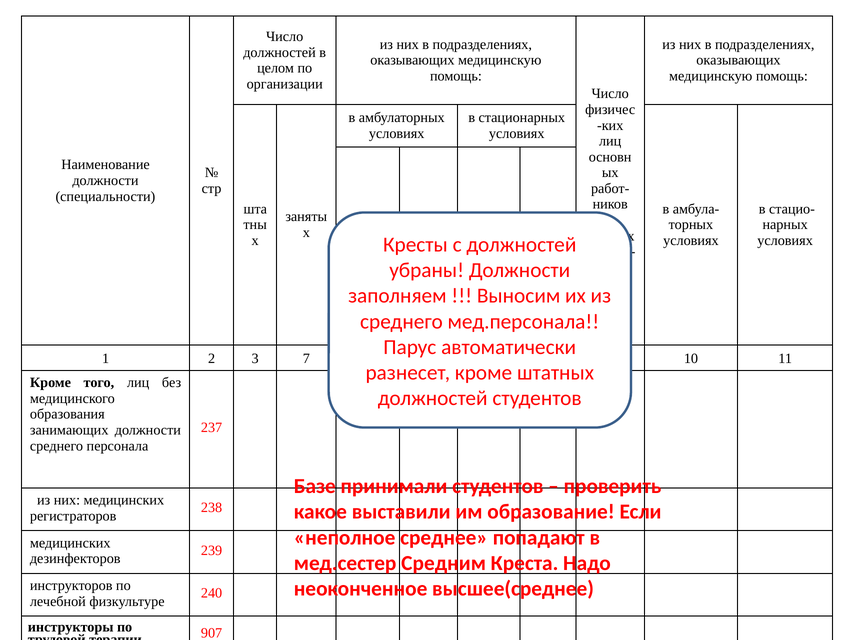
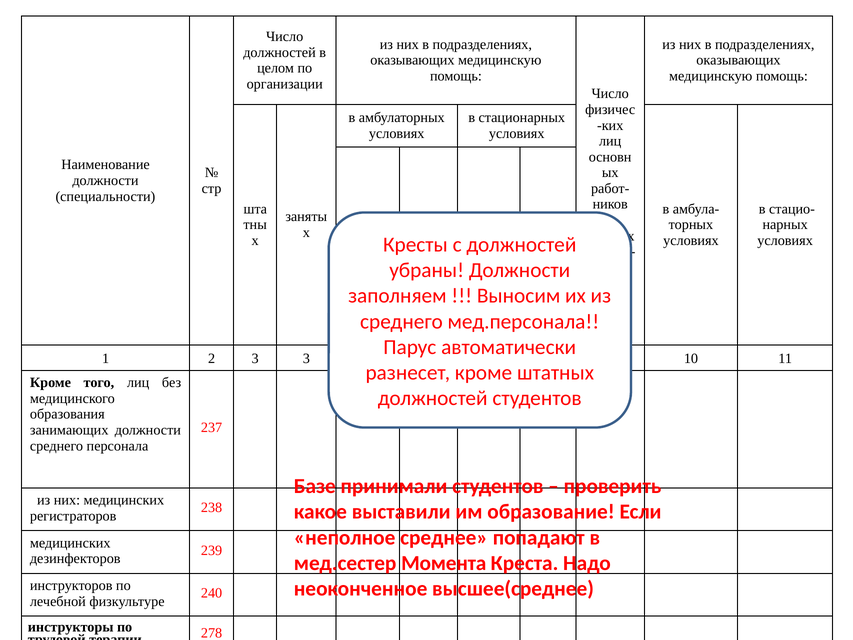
3 7: 7 -> 3 (306, 358)
Средним: Средним -> Момента (444, 563)
907: 907 -> 278 (212, 633)
